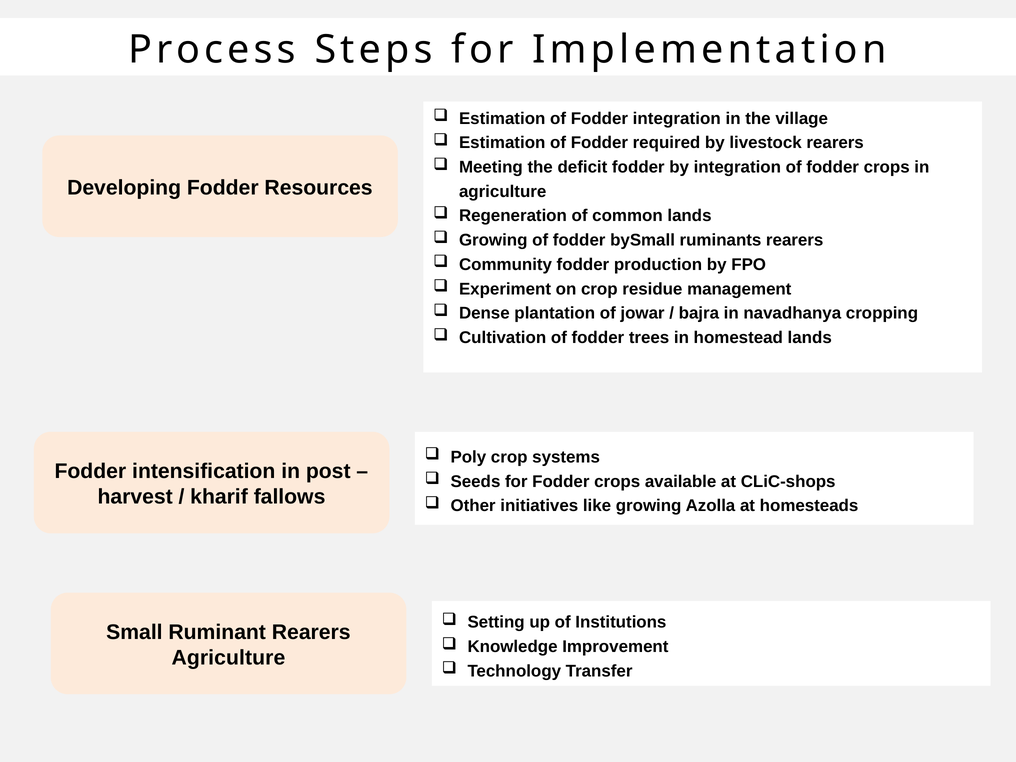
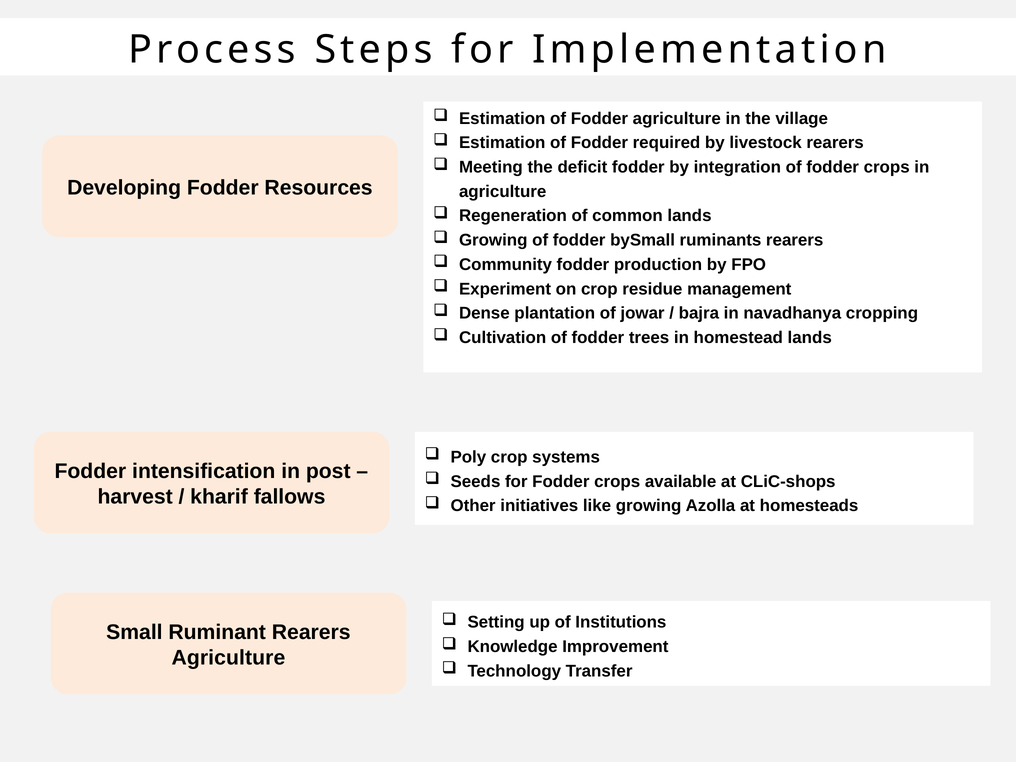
Fodder integration: integration -> agriculture (677, 118)
